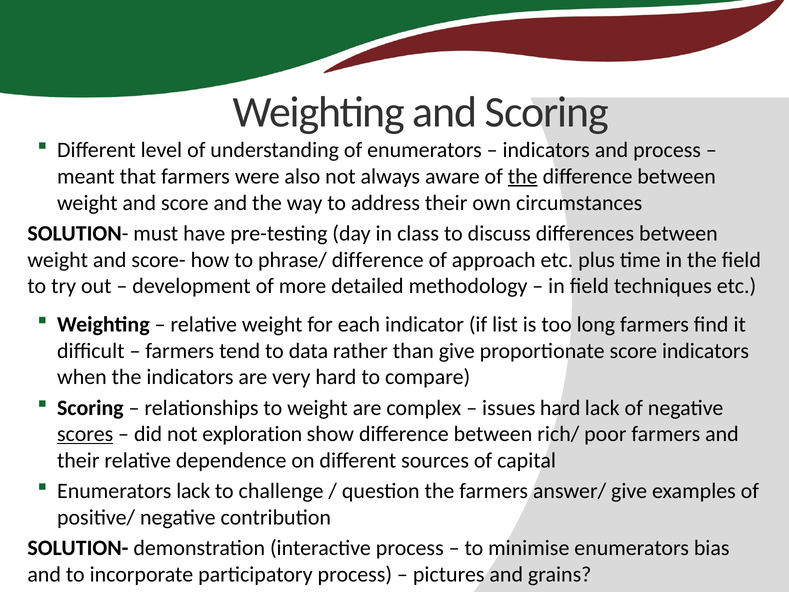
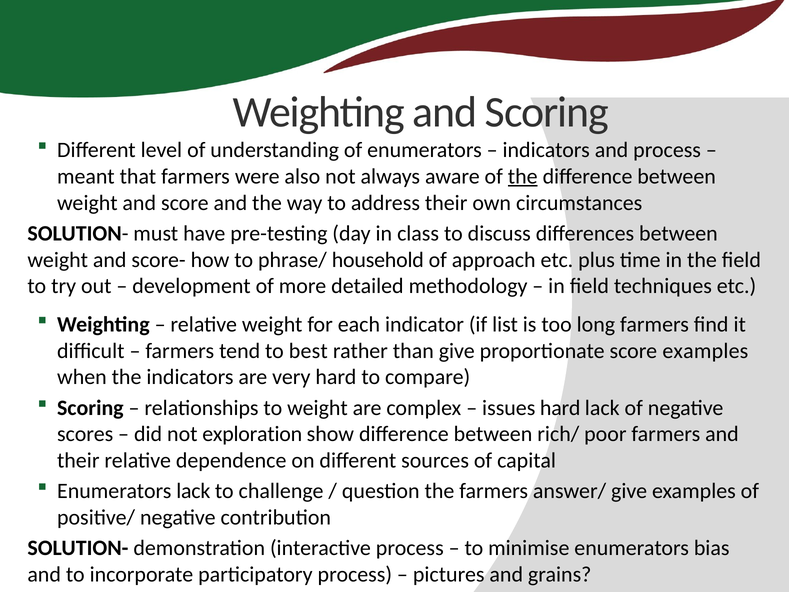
phrase/ difference: difference -> household (378, 260)
data: data -> best (308, 351)
score indicators: indicators -> examples (705, 351)
scores underline: present -> none (85, 434)
